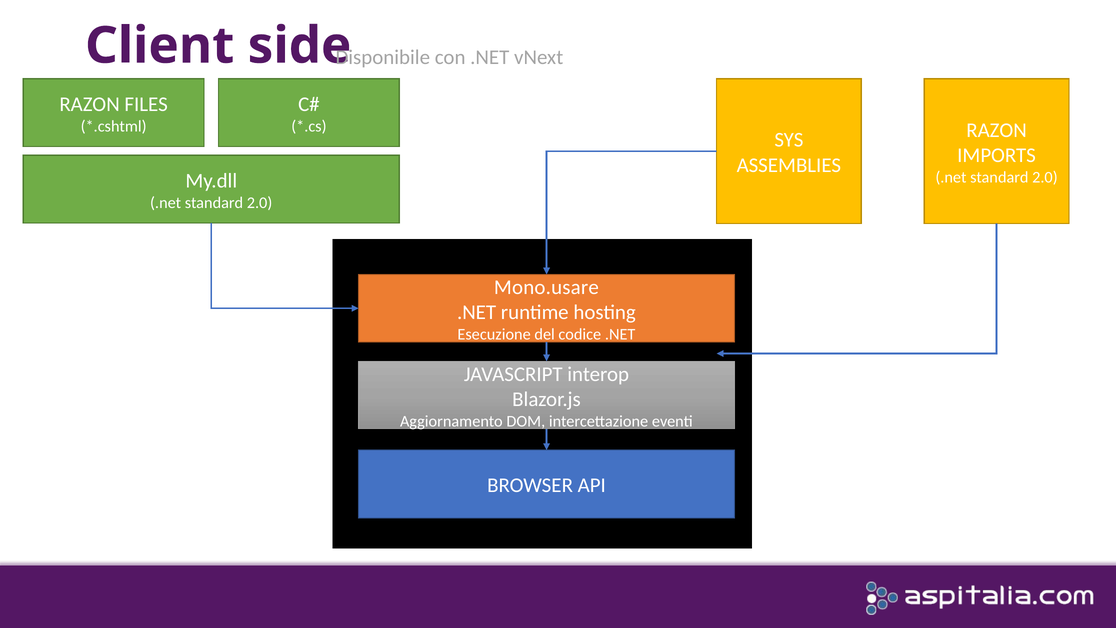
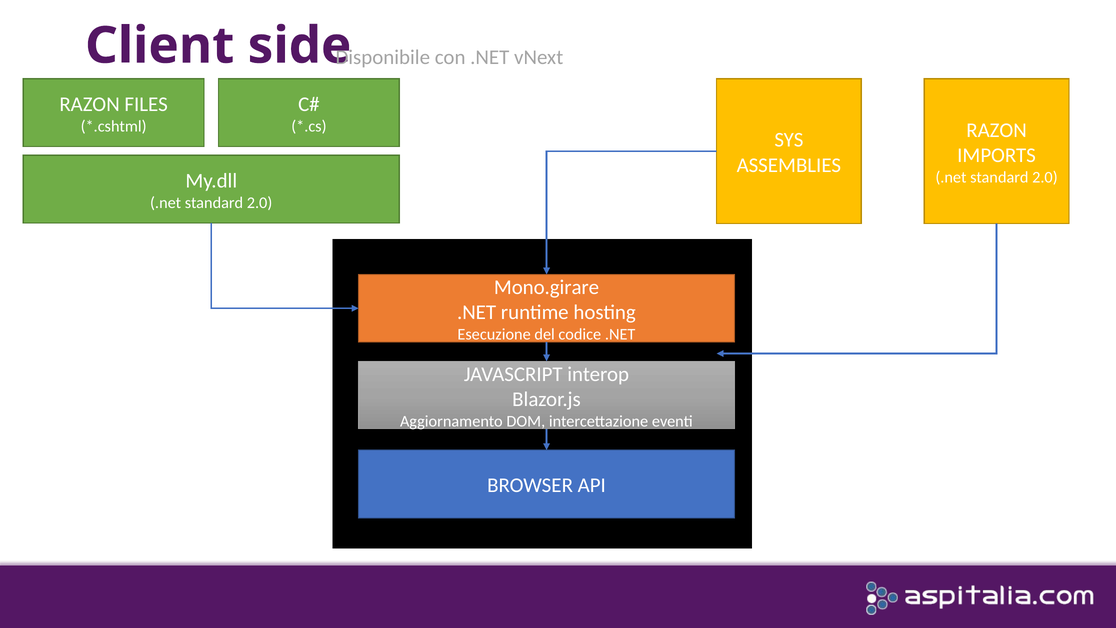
Mono.usare: Mono.usare -> Mono.girare (547, 287)
